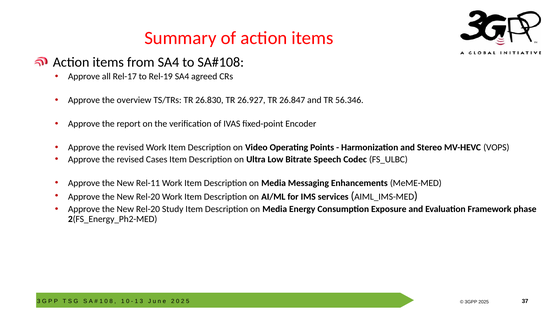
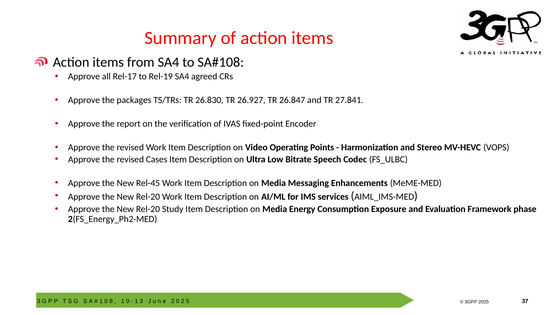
overview: overview -> packages (134, 100)
56.346: 56.346 -> 27.841 (349, 100)
Rel-11: Rel-11 -> Rel-45 (148, 183)
